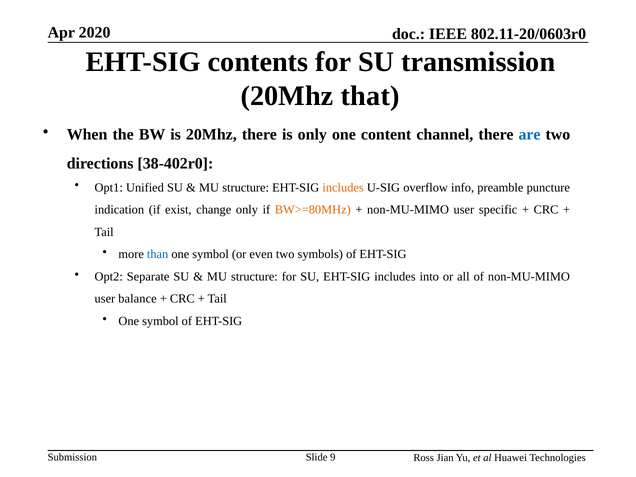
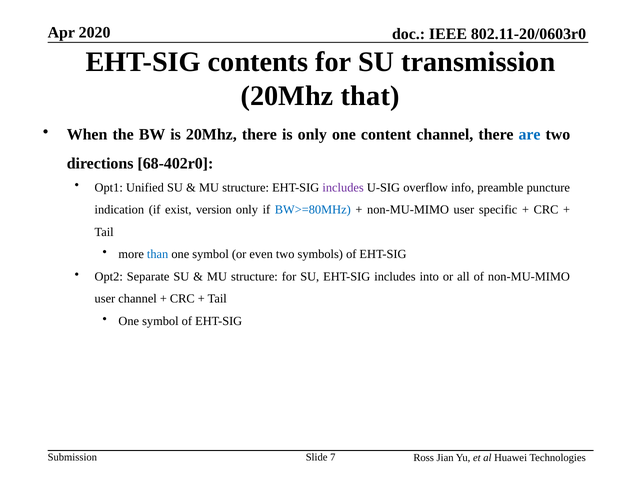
38-402r0: 38-402r0 -> 68-402r0 (175, 163)
includes colour: orange -> purple (343, 187)
change: change -> version (214, 210)
BW>=80MHz colour: orange -> blue (313, 210)
user balance: balance -> channel (138, 299)
9: 9 -> 7 (333, 457)
